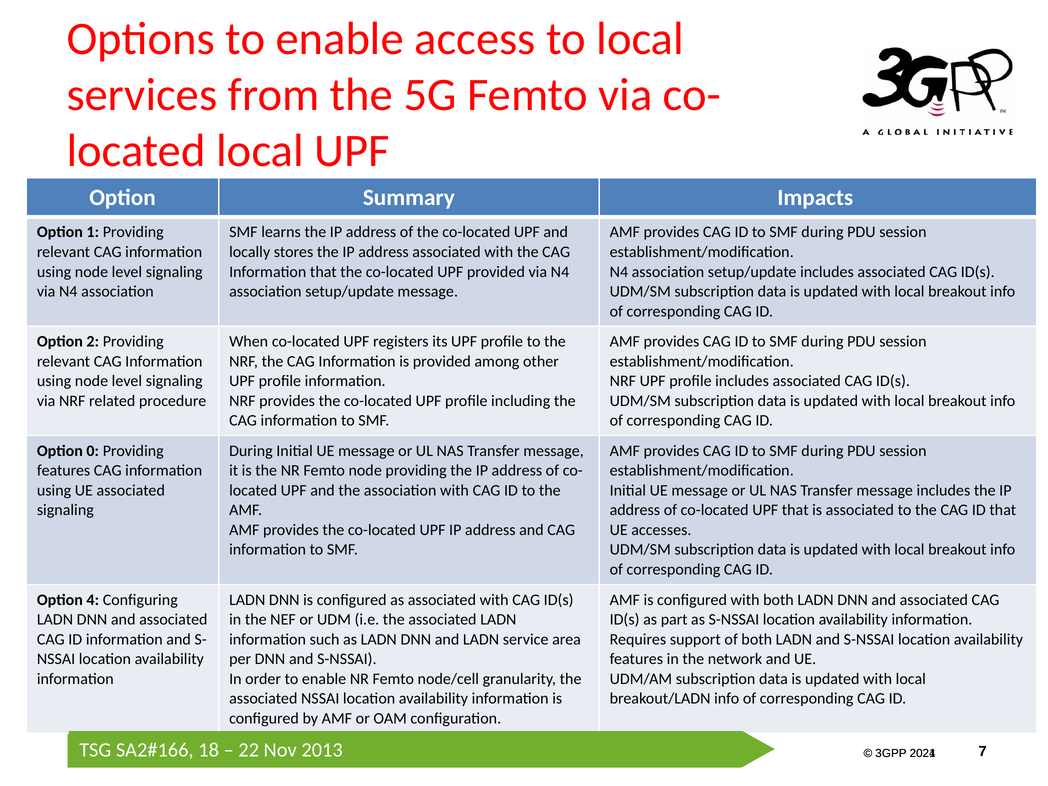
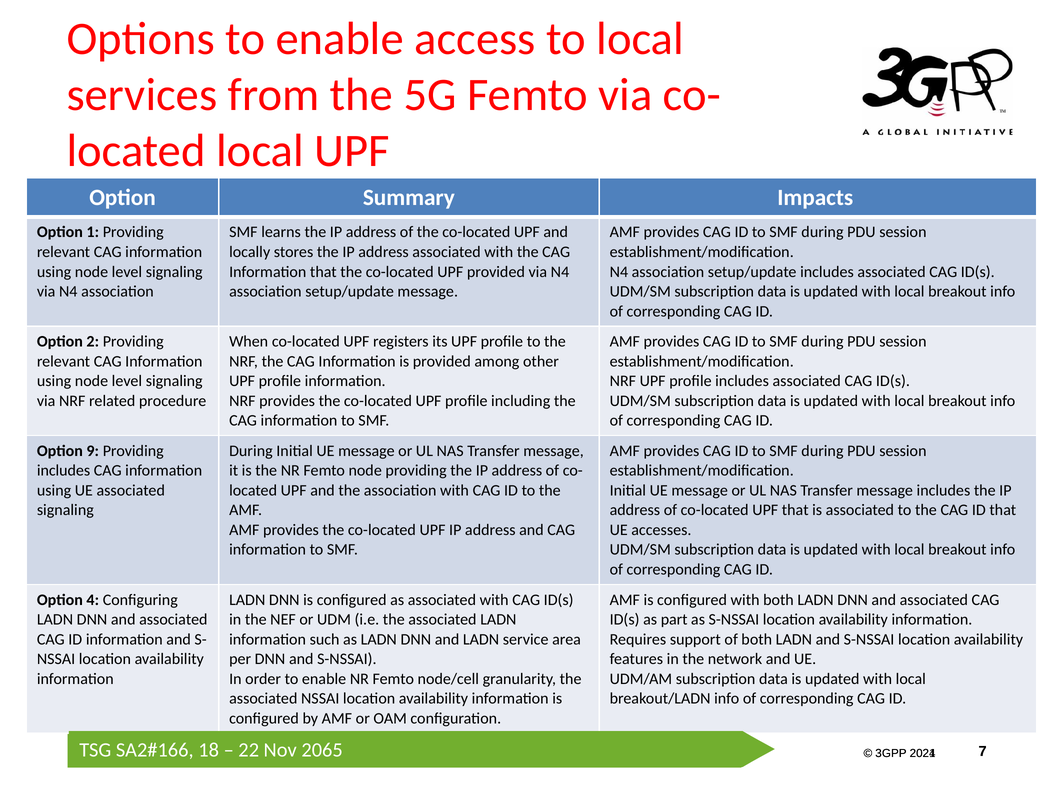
0: 0 -> 9 (93, 451)
features: features -> includes (64, 471)
2013: 2013 -> 2065 (322, 750)
